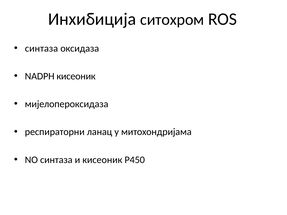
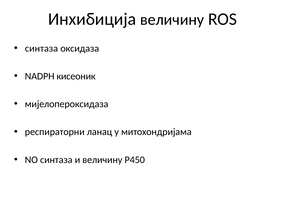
Инхибиција ситохром: ситохром -> величину (172, 20)
и кисеоник: кисеоник -> величину (102, 160)
